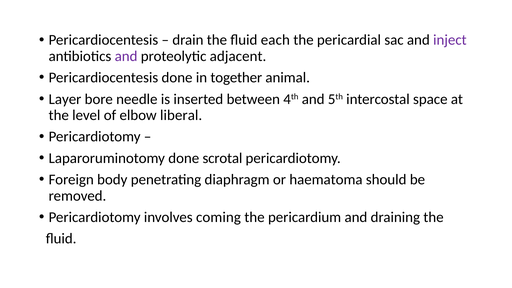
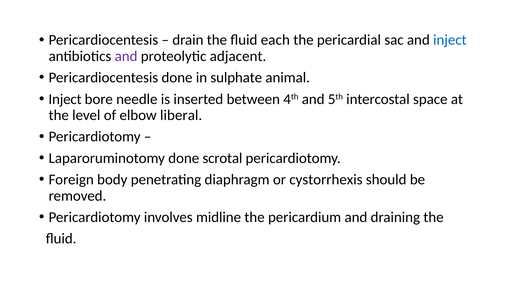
inject colour: purple -> blue (450, 40)
together: together -> sulphate (236, 78)
Layer: Layer -> Inject (65, 99)
haematoma: haematoma -> cystorrhexis (326, 180)
coming: coming -> midline (219, 217)
